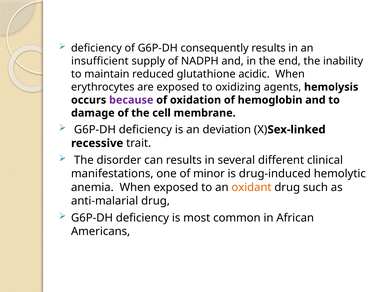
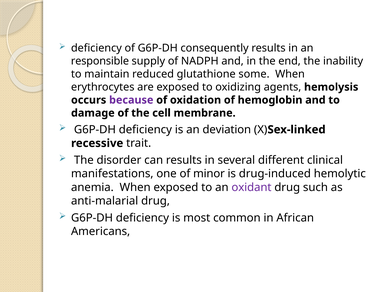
insufficient: insufficient -> responsible (100, 61)
acidic: acidic -> some (254, 74)
oxidant colour: orange -> purple (252, 187)
